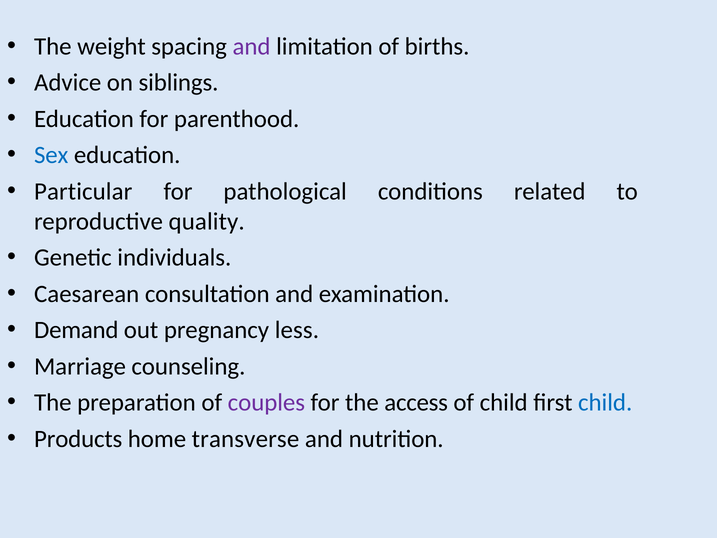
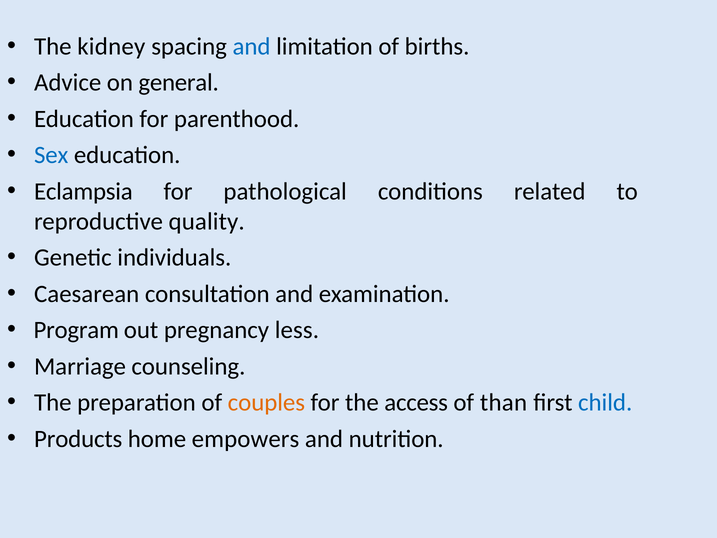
weight: weight -> kidney (111, 46)
and colour: purple -> blue (252, 46)
siblings: siblings -> general (179, 83)
Particular: Particular -> Eclampsia (83, 191)
Demand: Demand -> Program (76, 330)
couples colour: purple -> orange (266, 402)
of child: child -> than (504, 402)
transverse: transverse -> empowers (246, 439)
